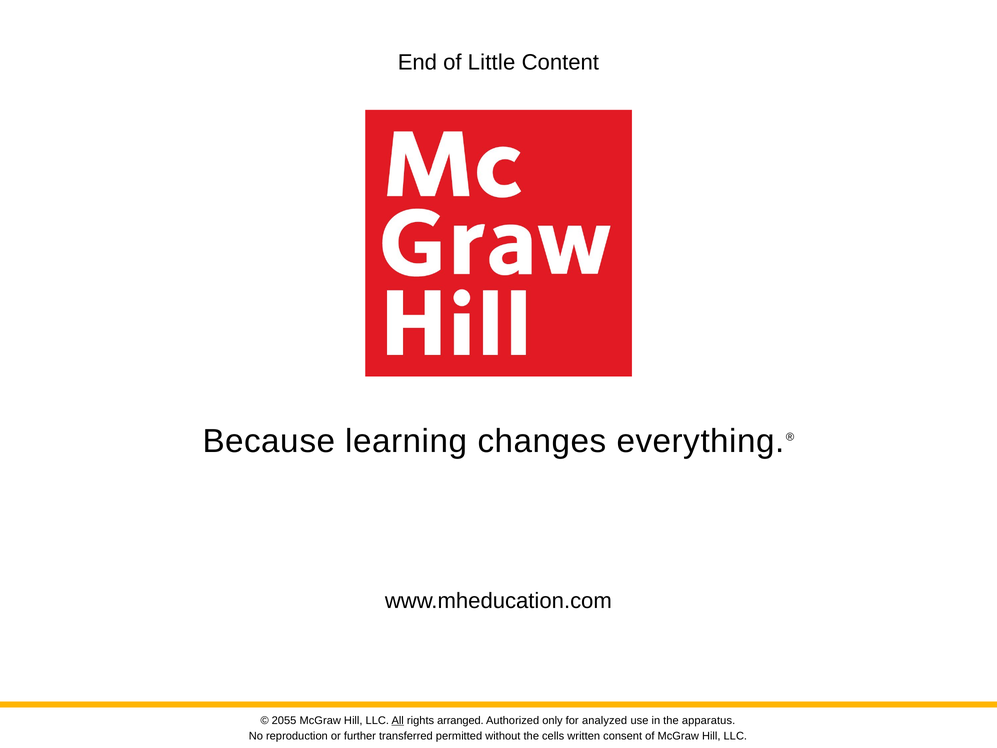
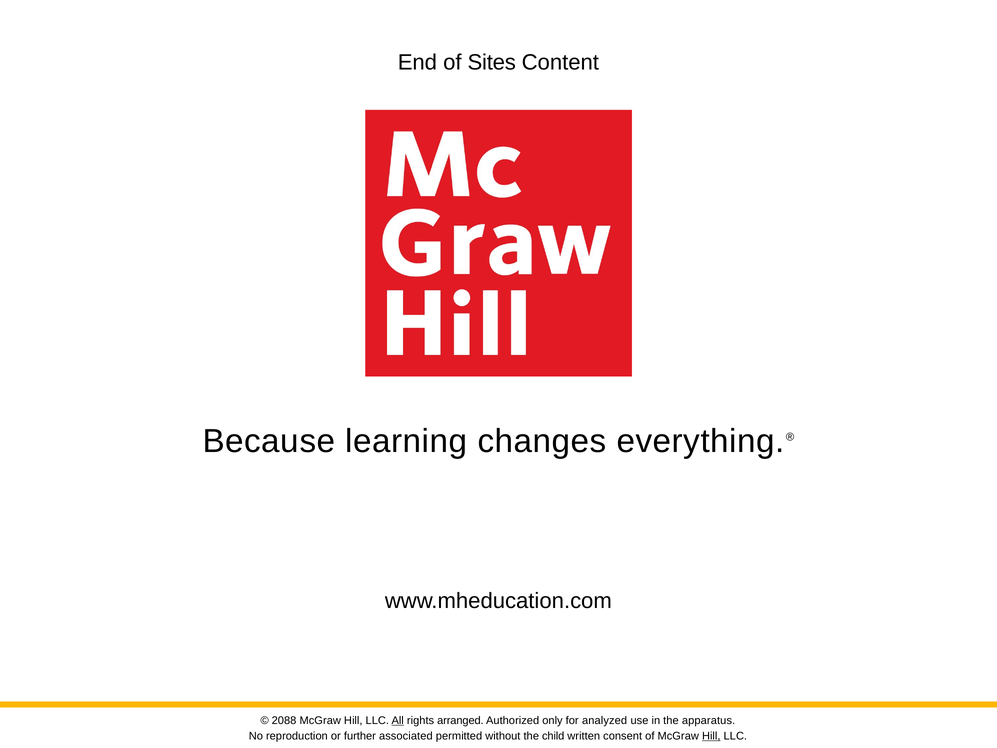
Little: Little -> Sites (492, 62)
2055: 2055 -> 2088 (284, 720)
transferred: transferred -> associated (406, 736)
cells: cells -> child (553, 736)
Hill underline: none -> present (711, 736)
